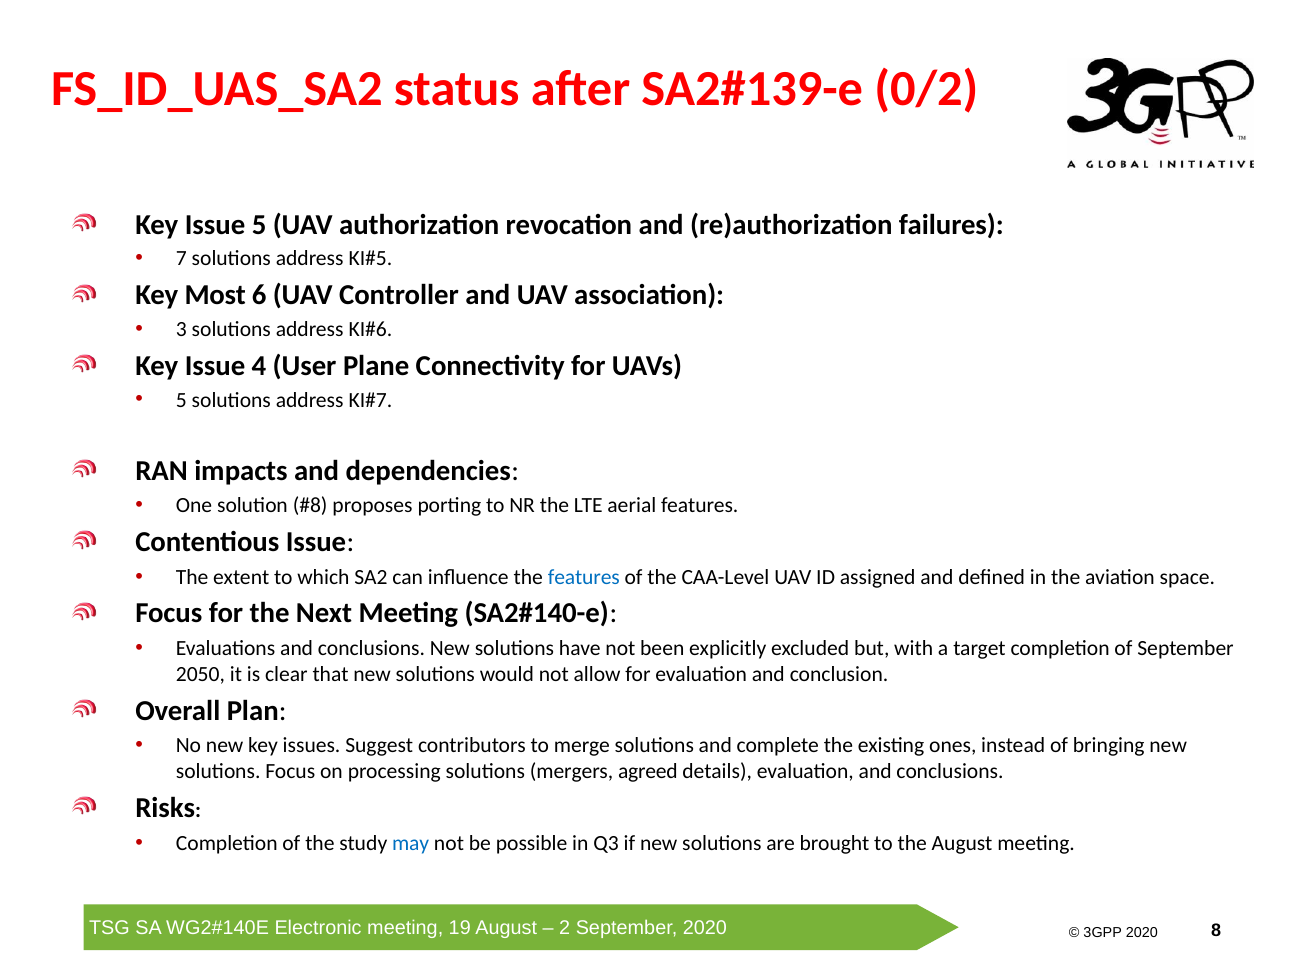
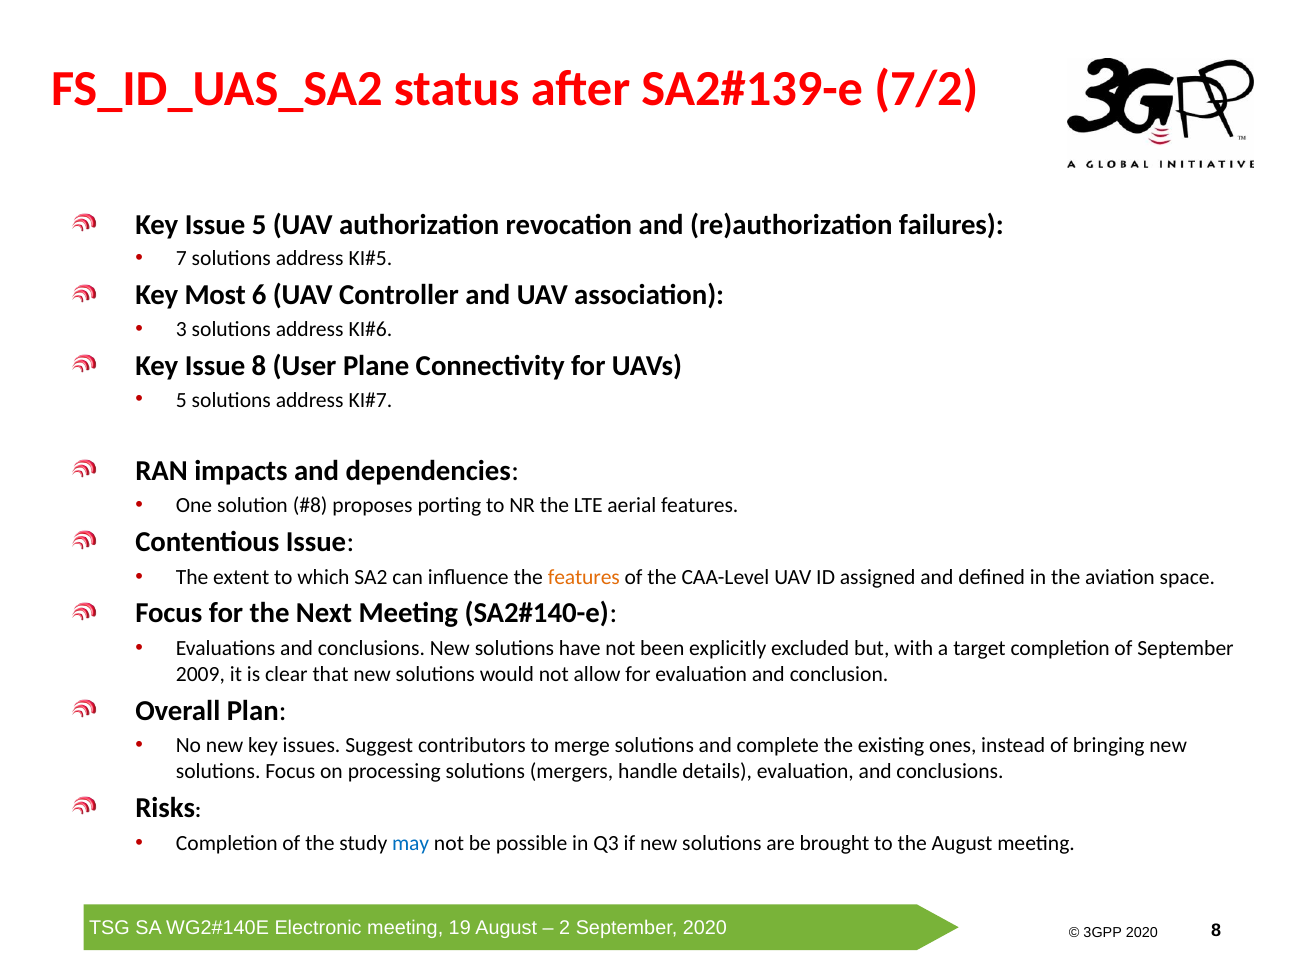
0/2: 0/2 -> 7/2 (926, 89)
Issue 4: 4 -> 8 (259, 366)
features colour: blue -> orange (584, 577)
2050: 2050 -> 2009 (200, 674)
agreed: agreed -> handle (648, 772)
